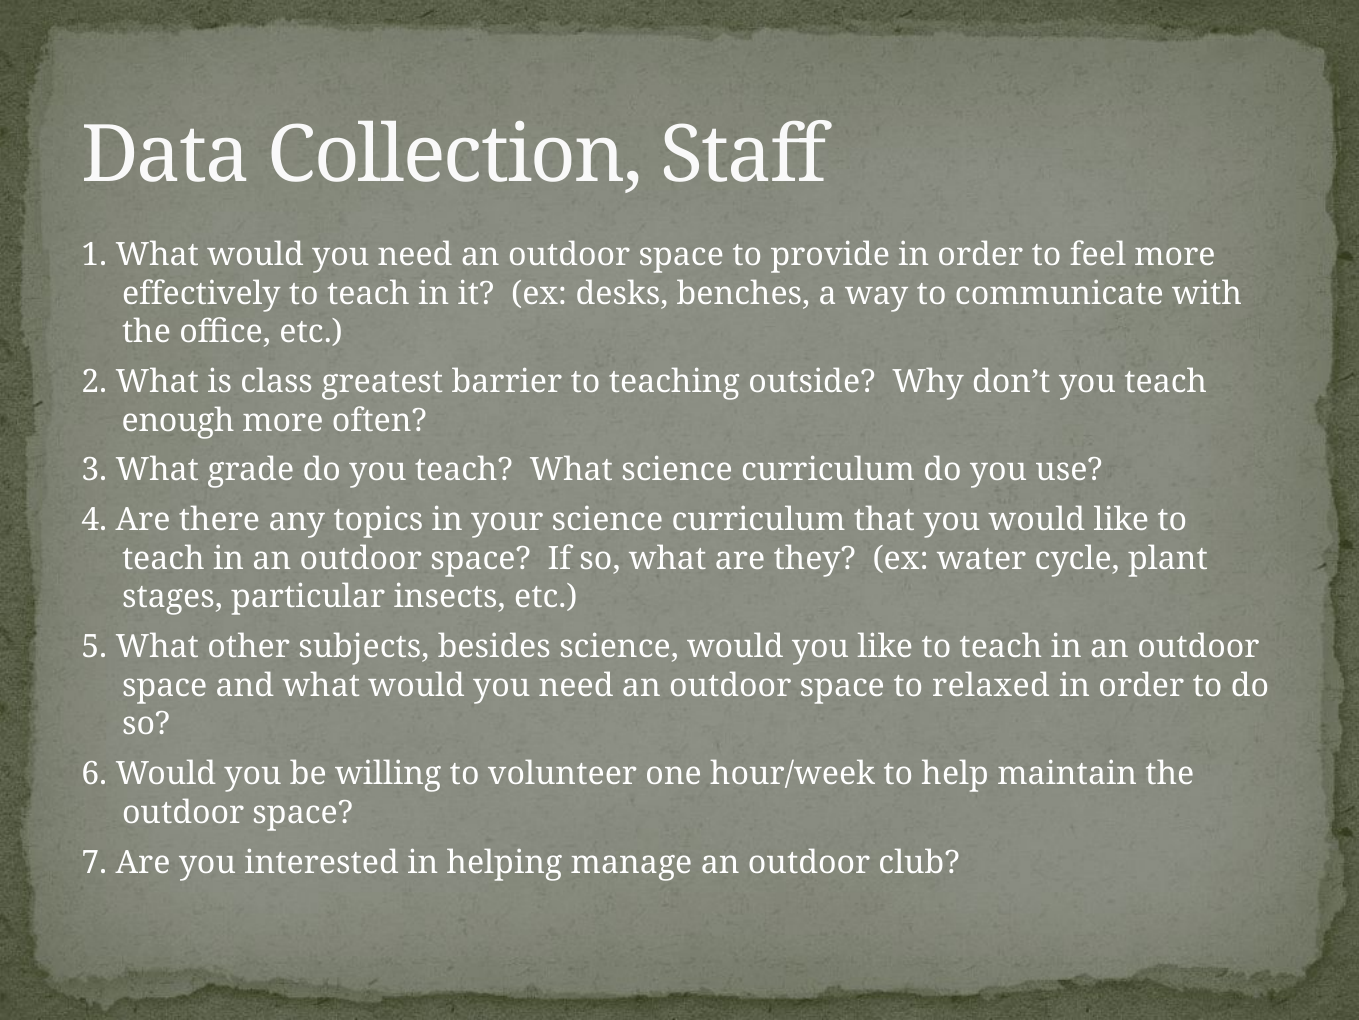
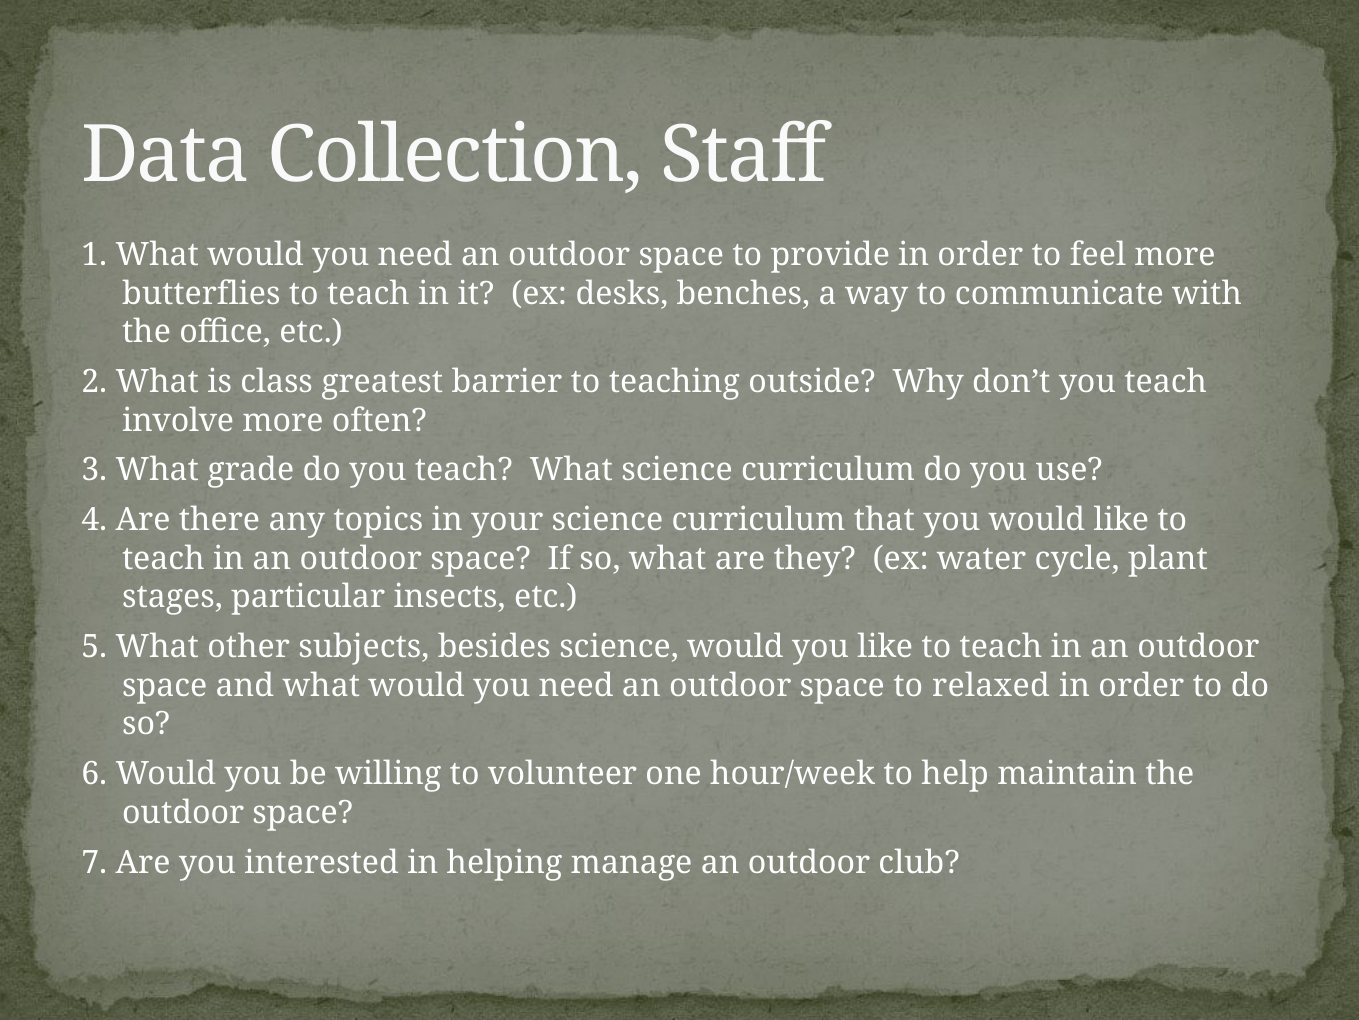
effectively: effectively -> butterflies (201, 293)
enough: enough -> involve (178, 420)
